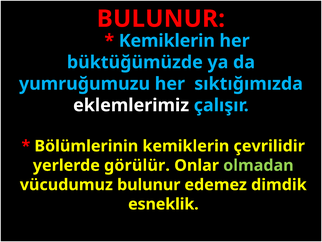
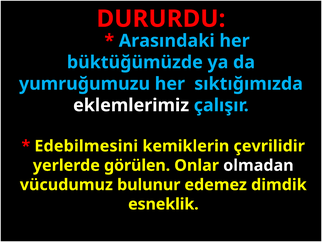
BULUNUR: BULUNUR -> DURURDU (161, 19)
Kemiklerin: Kemiklerin -> Arasındaki (167, 41)
Bölümlerinin: Bölümlerinin -> Edebilmesini (86, 146)
görülür: görülür -> görülen (137, 165)
olmadan colour: light green -> white (258, 165)
